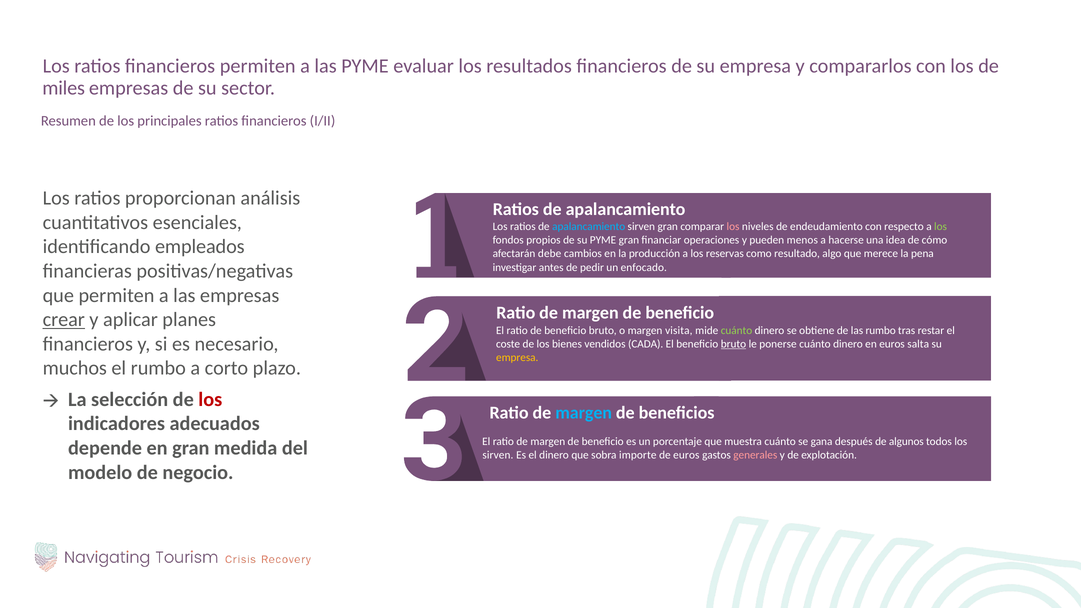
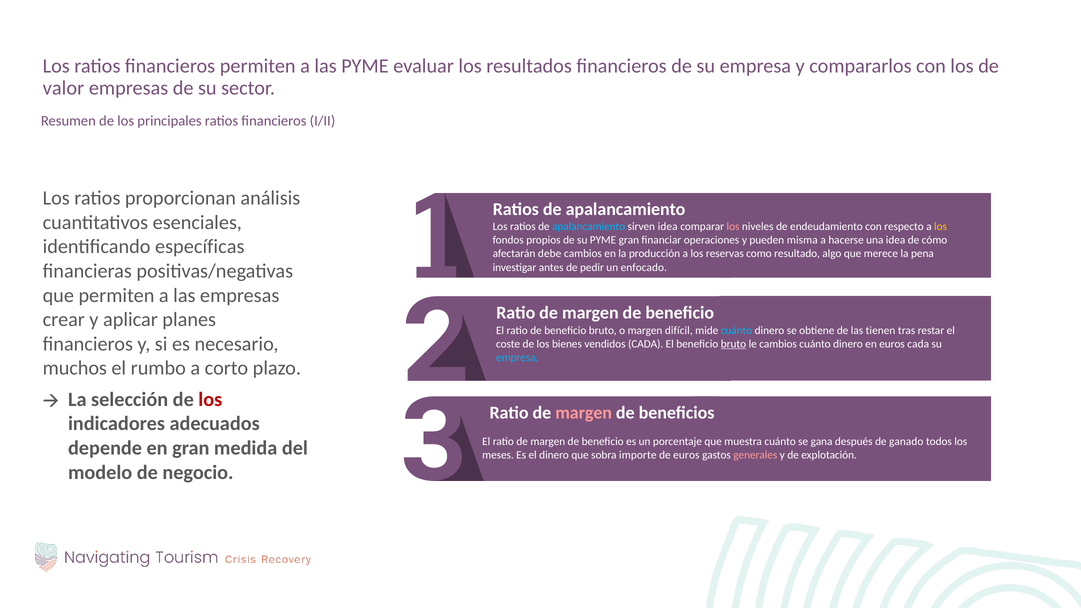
miles: miles -> valor (63, 88)
sirven gran: gran -> idea (668, 227)
los colour: light green -> yellow (941, 227)
menos: menos -> misma (802, 240)
empleados: empleados -> específicas (200, 247)
crear underline: present -> none (64, 320)
visita: visita -> difícil (679, 330)
cuánto colour: light green -> light blue (737, 330)
las rumbo: rumbo -> tienen (881, 330)
le ponerse: ponerse -> cambios (778, 344)
euros salta: salta -> cada (918, 344)
empresa colour: yellow -> light blue (517, 357)
margen colour: light blue -> pink (584, 413)
algunos: algunos -> ganado (906, 441)
sirven: sirven -> meses (498, 455)
